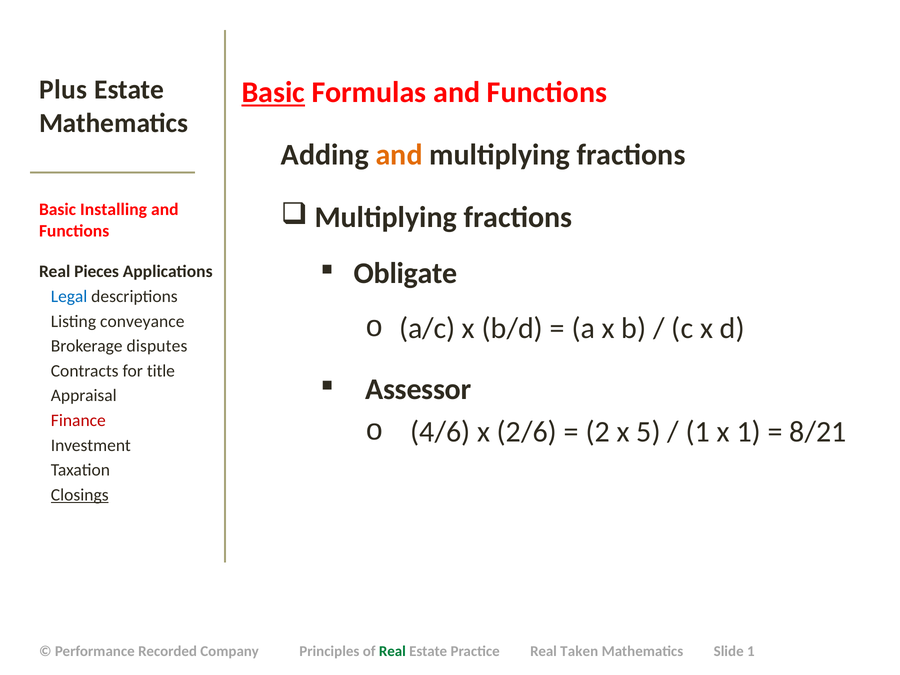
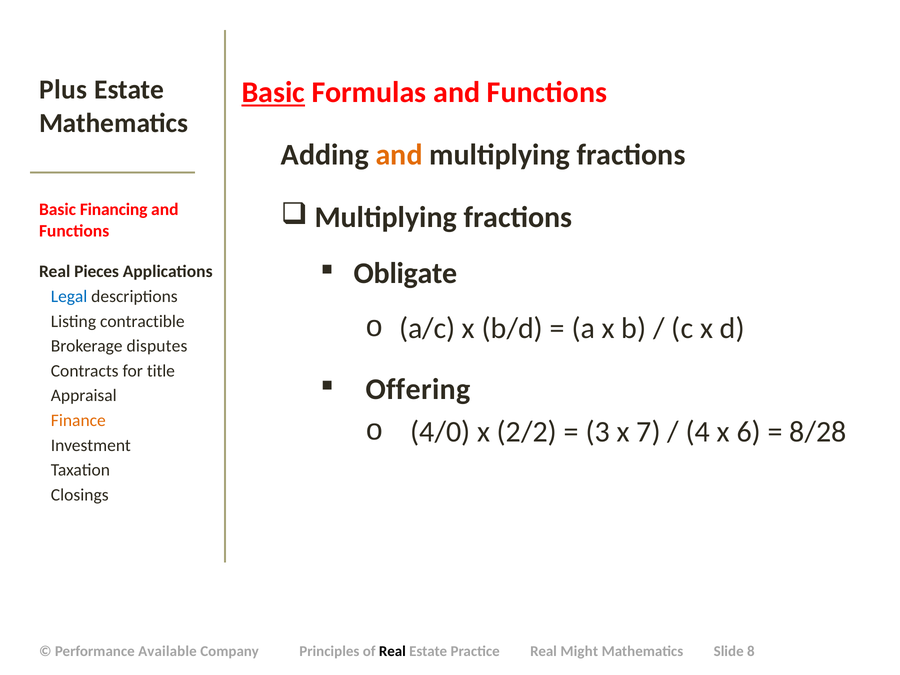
Installing: Installing -> Financing (114, 210)
conveyance: conveyance -> contractible (142, 321)
Assessor: Assessor -> Offering (418, 389)
Finance colour: red -> orange (78, 421)
4/6: 4/6 -> 4/0 (440, 432)
2/6: 2/6 -> 2/2 (527, 432)
2: 2 -> 3 (598, 432)
5: 5 -> 7 (649, 432)
1: 1 -> 4 (698, 432)
x 1: 1 -> 6 (749, 432)
8/21: 8/21 -> 8/28 (818, 432)
Closings underline: present -> none (80, 495)
Recorded: Recorded -> Available (167, 651)
Real colour: green -> black (392, 651)
Taken: Taken -> Might (579, 651)
Slide 1: 1 -> 8 (751, 651)
